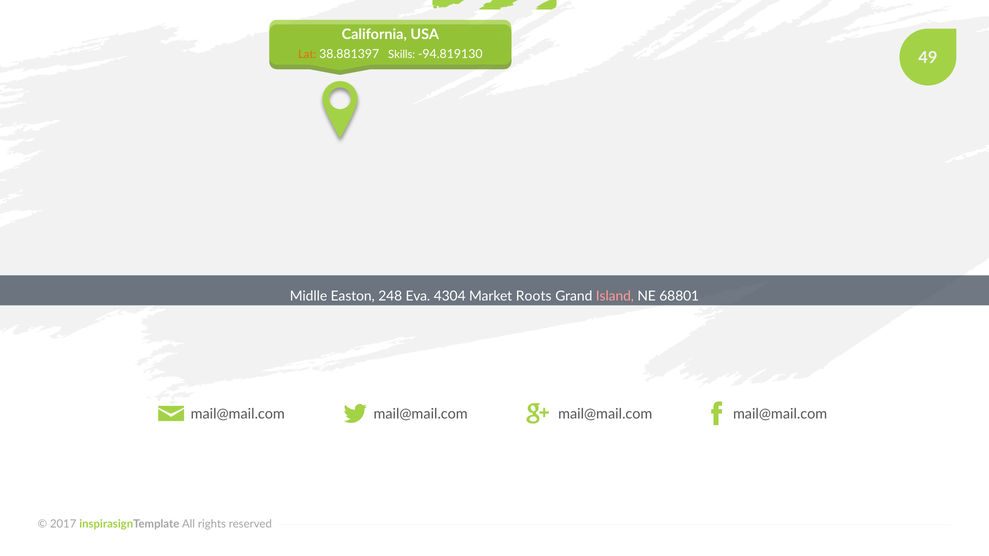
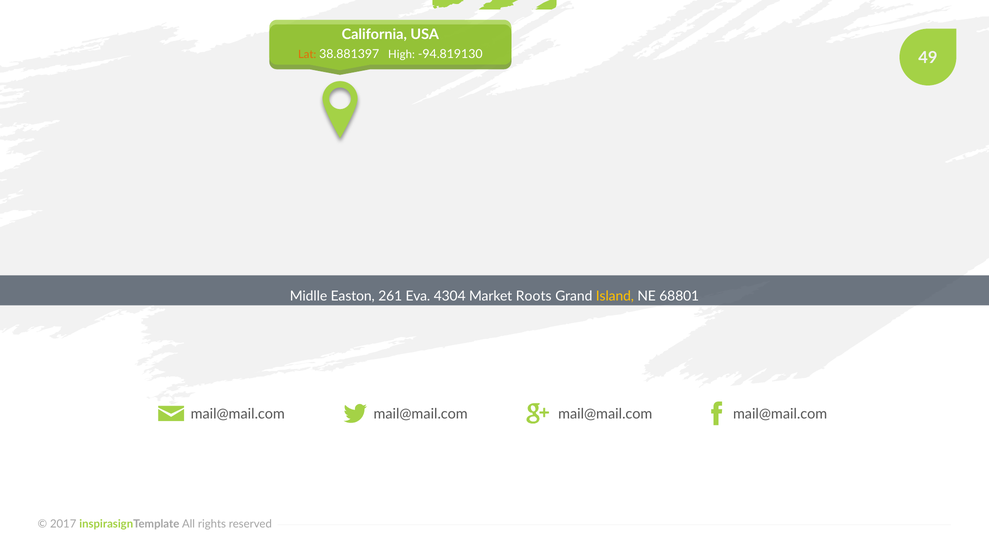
Skills: Skills -> High (402, 54)
248: 248 -> 261 (390, 296)
Island colour: pink -> yellow (615, 296)
